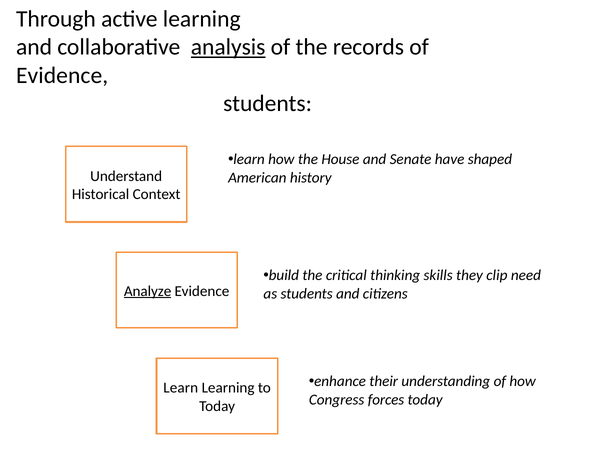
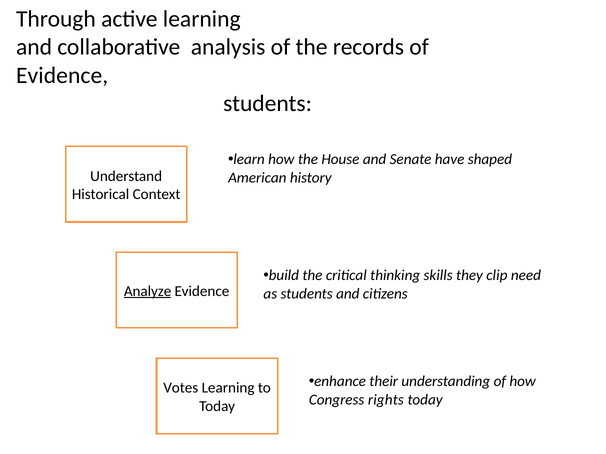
analysis underline: present -> none (228, 47)
Learn: Learn -> Votes (181, 388)
forces: forces -> rights (386, 400)
